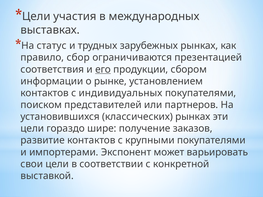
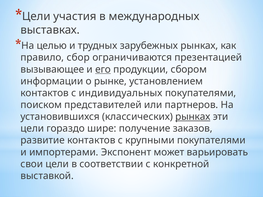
статус: статус -> целью (52, 46)
соответствия: соответствия -> вызывающее (52, 69)
рынках underline: none -> present (193, 117)
